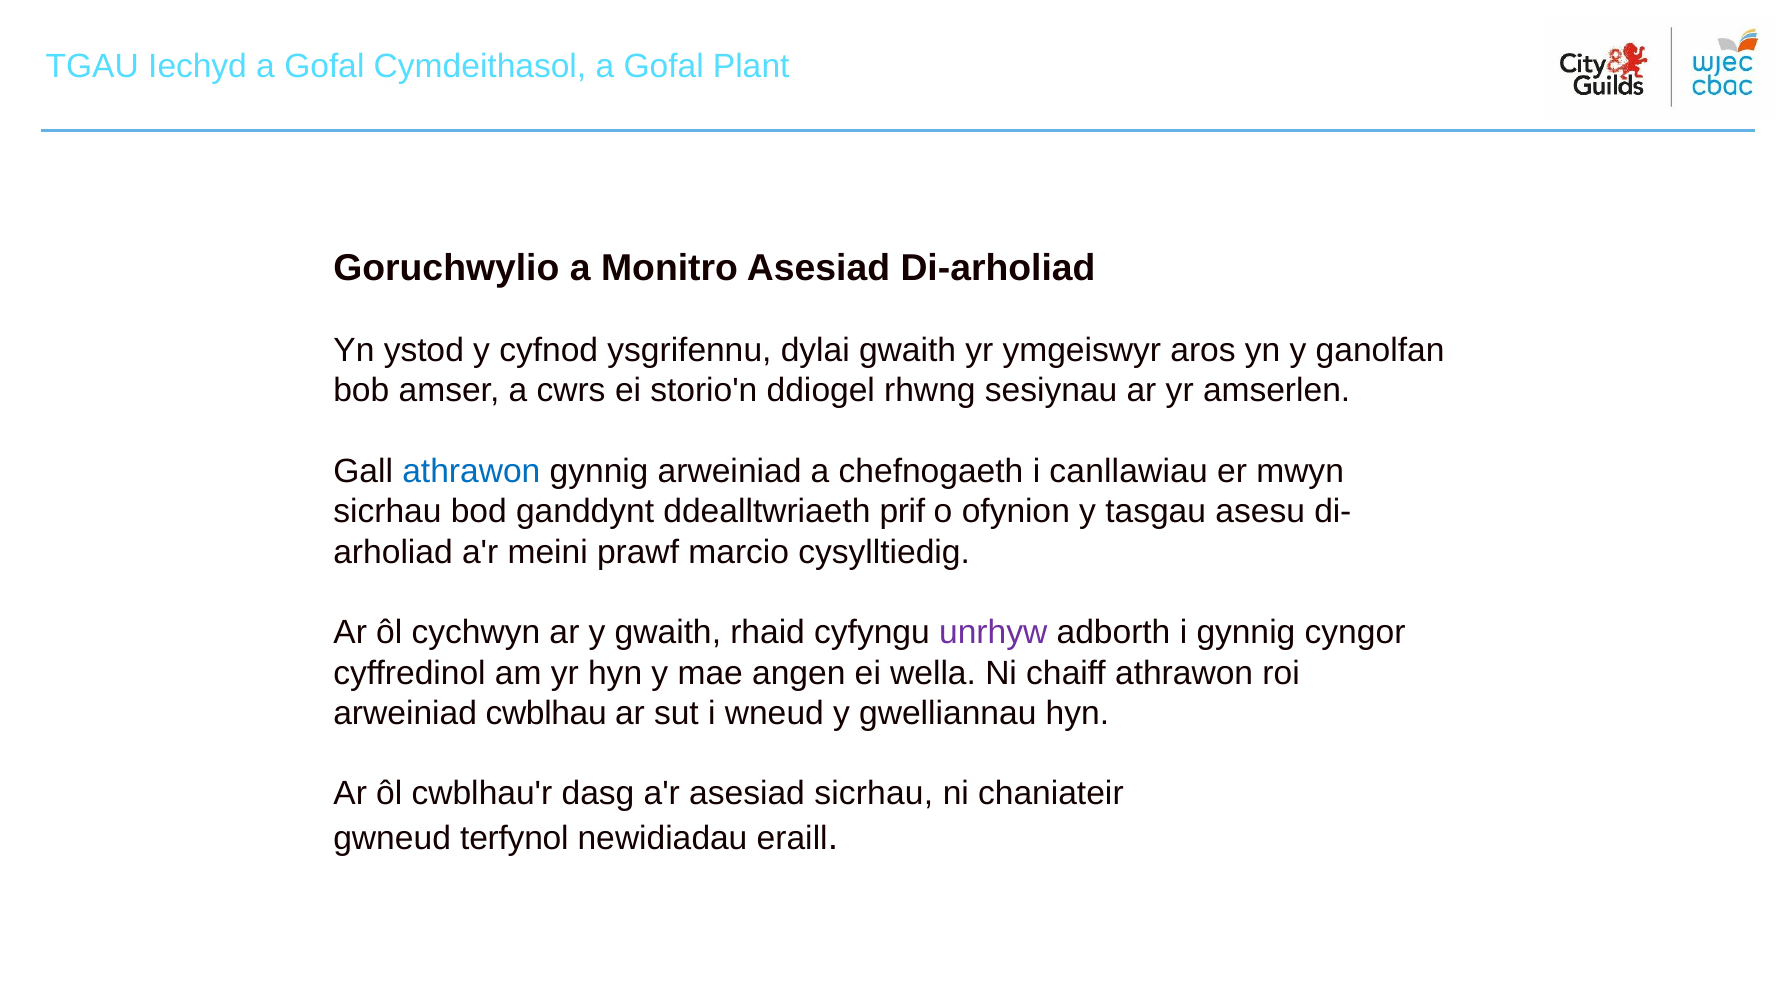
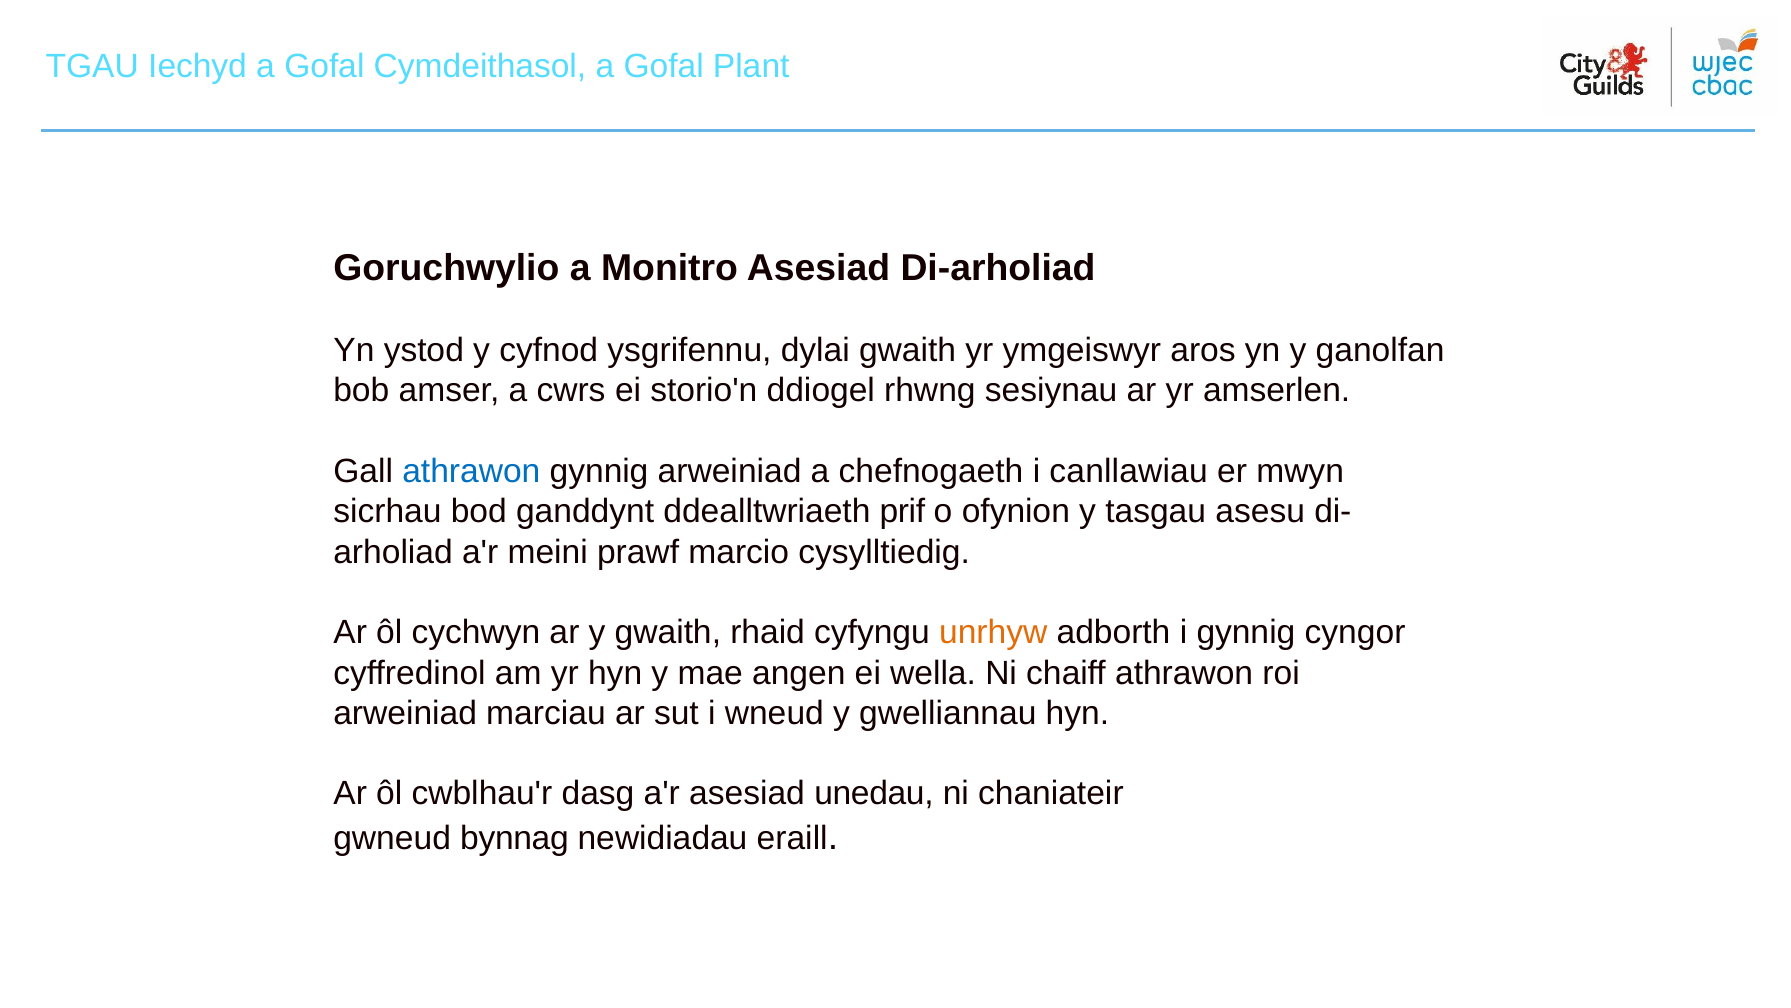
unrhyw colour: purple -> orange (993, 632)
cwblhau: cwblhau -> marciau (546, 713)
asesiad sicrhau: sicrhau -> unedau (874, 793)
terfynol: terfynol -> bynnag (514, 837)
